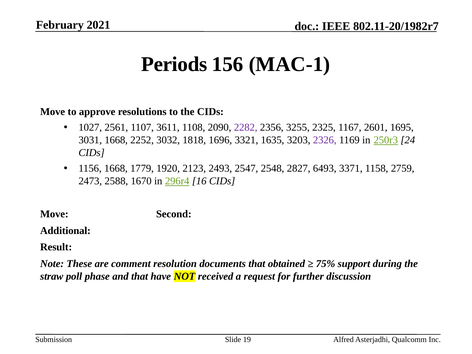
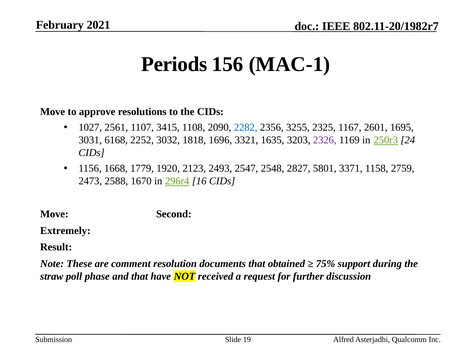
3611: 3611 -> 3415 (168, 128)
2282 colour: purple -> blue (246, 128)
3031 1668: 1668 -> 6168 (116, 140)
6493: 6493 -> 5801 (325, 169)
Additional: Additional -> Extremely (65, 231)
